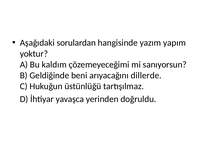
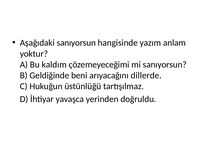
Aşağıdaki sorulardan: sorulardan -> sanıyorsun (76, 43)
yapım: yapım -> anlam (174, 43)
